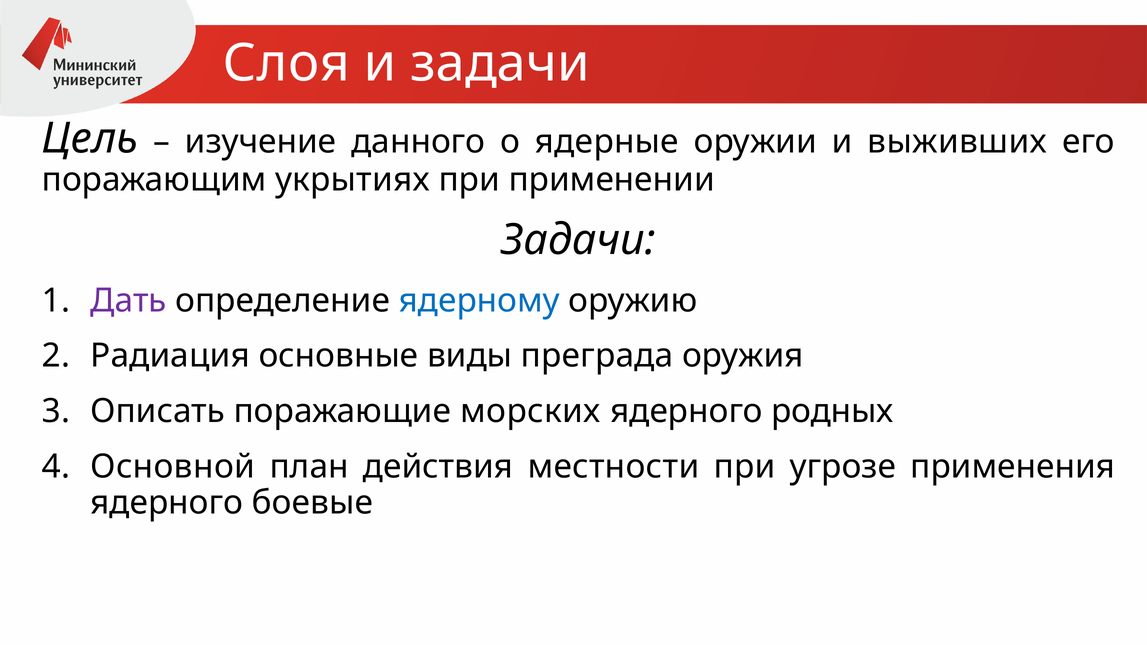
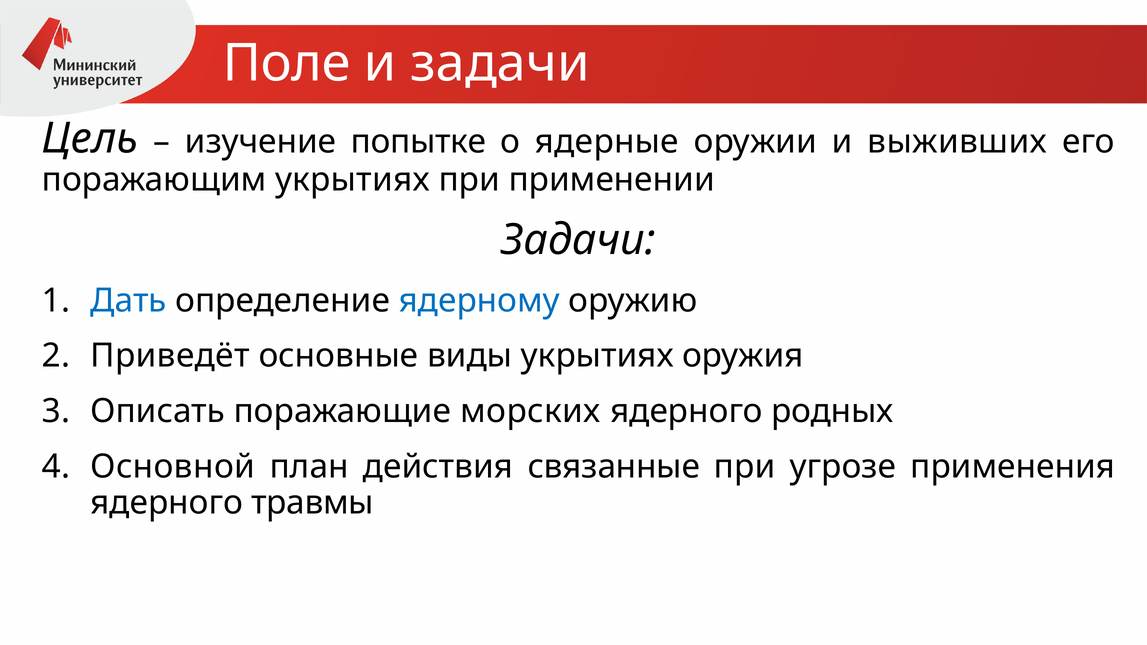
Слоя: Слоя -> Поле (287, 63)
данного: данного -> попытке (418, 142)
Дать colour: purple -> blue (128, 301)
Радиация: Радиация -> Приведёт (170, 356)
виды преграда: преграда -> укрытиях (597, 356)
местности: местности -> связанные (614, 467)
боевые: боевые -> травмы (312, 503)
